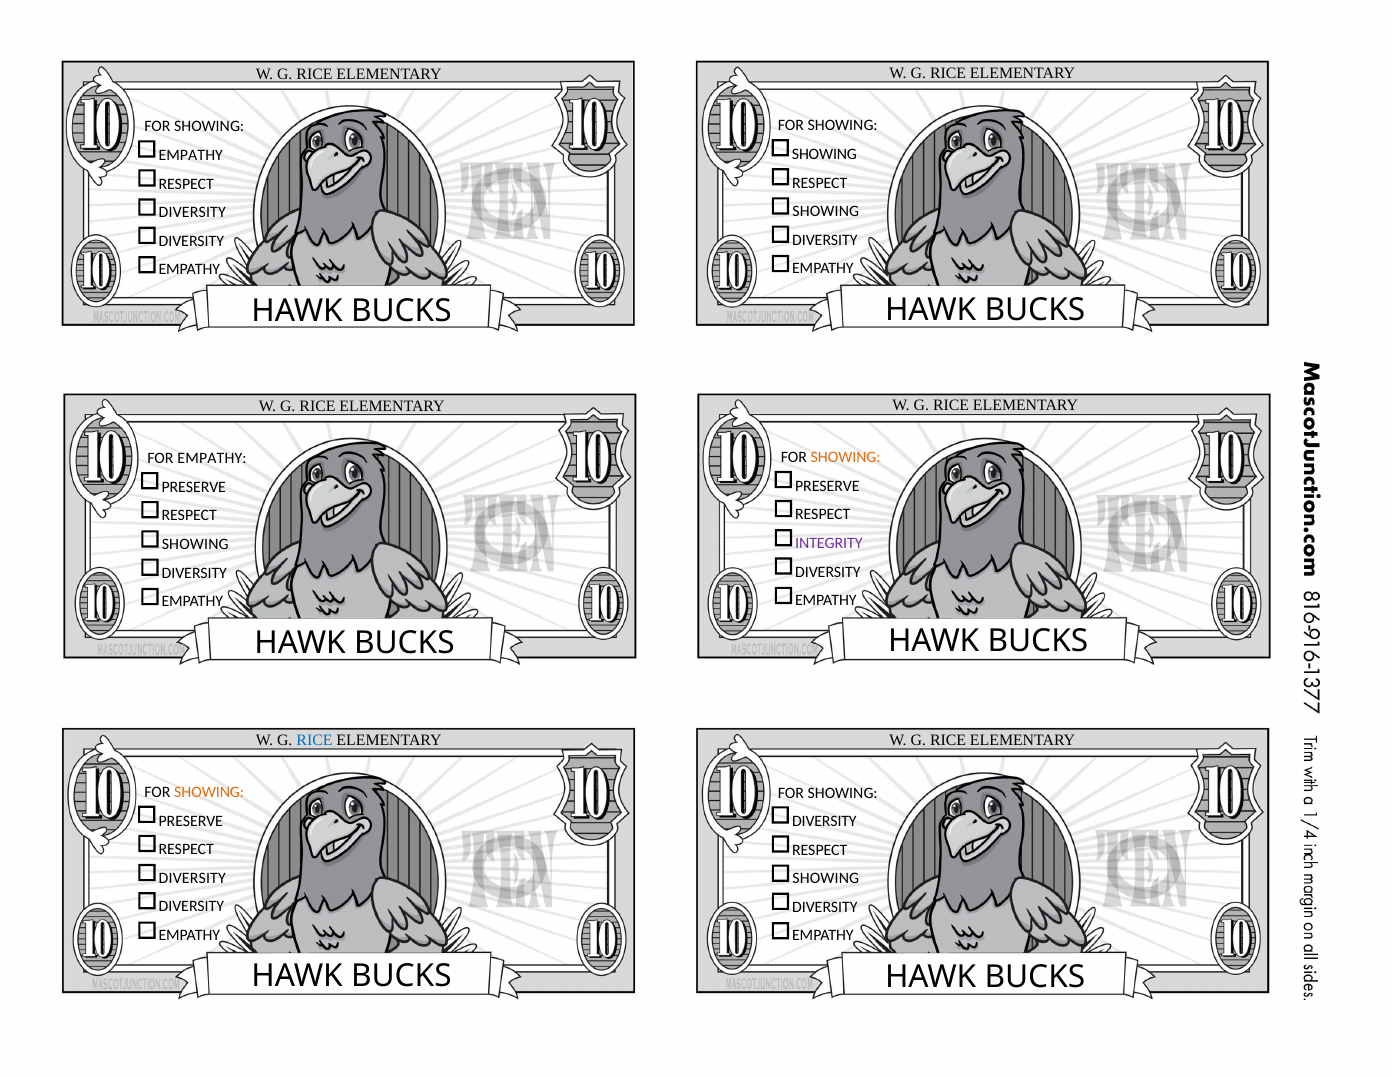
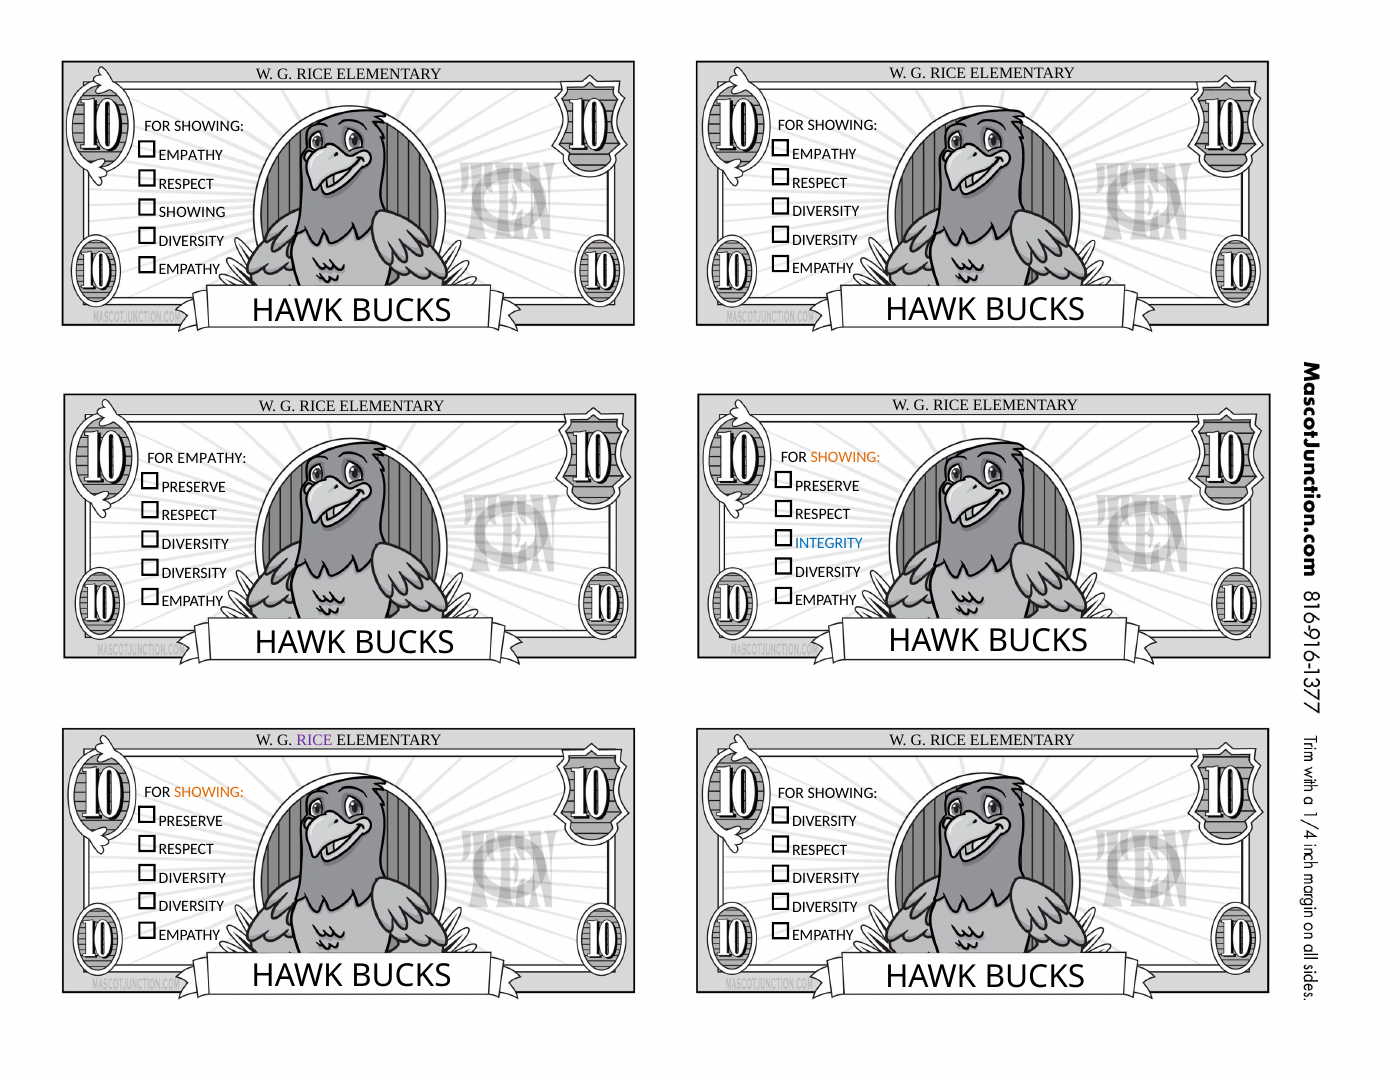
SHOWING: SHOWING -> EMPATHY (824, 154)
SHOWING: SHOWING -> DIVERSITY (826, 211)
DIVERSITY: DIVERSITY -> SHOWING (192, 212)
INTEGRITY colour: purple -> blue (829, 543)
SHOWING: SHOWING -> DIVERSITY (195, 544)
RICE colour: blue -> purple (315, 740)
SHOWING: SHOWING -> DIVERSITY (826, 878)
